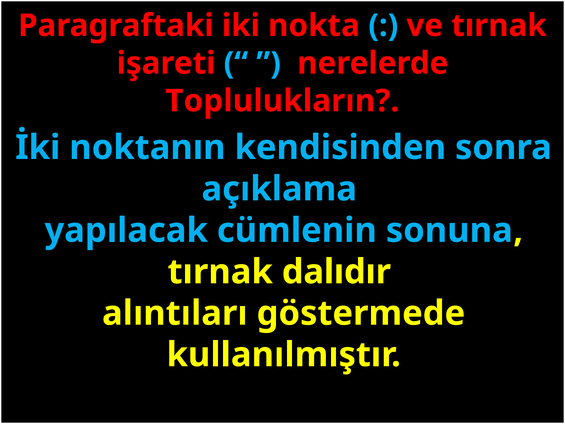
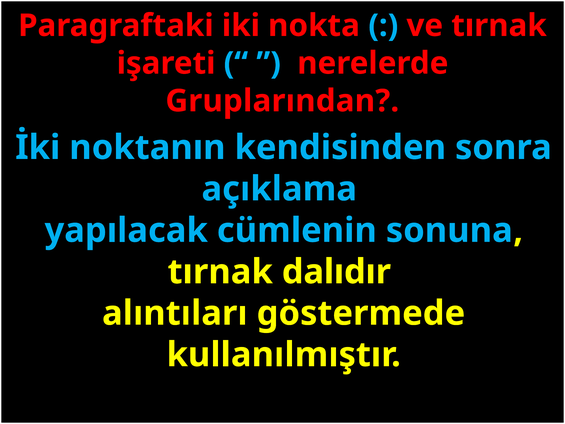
Toplulukların: Toplulukların -> Gruplarından (282, 101)
